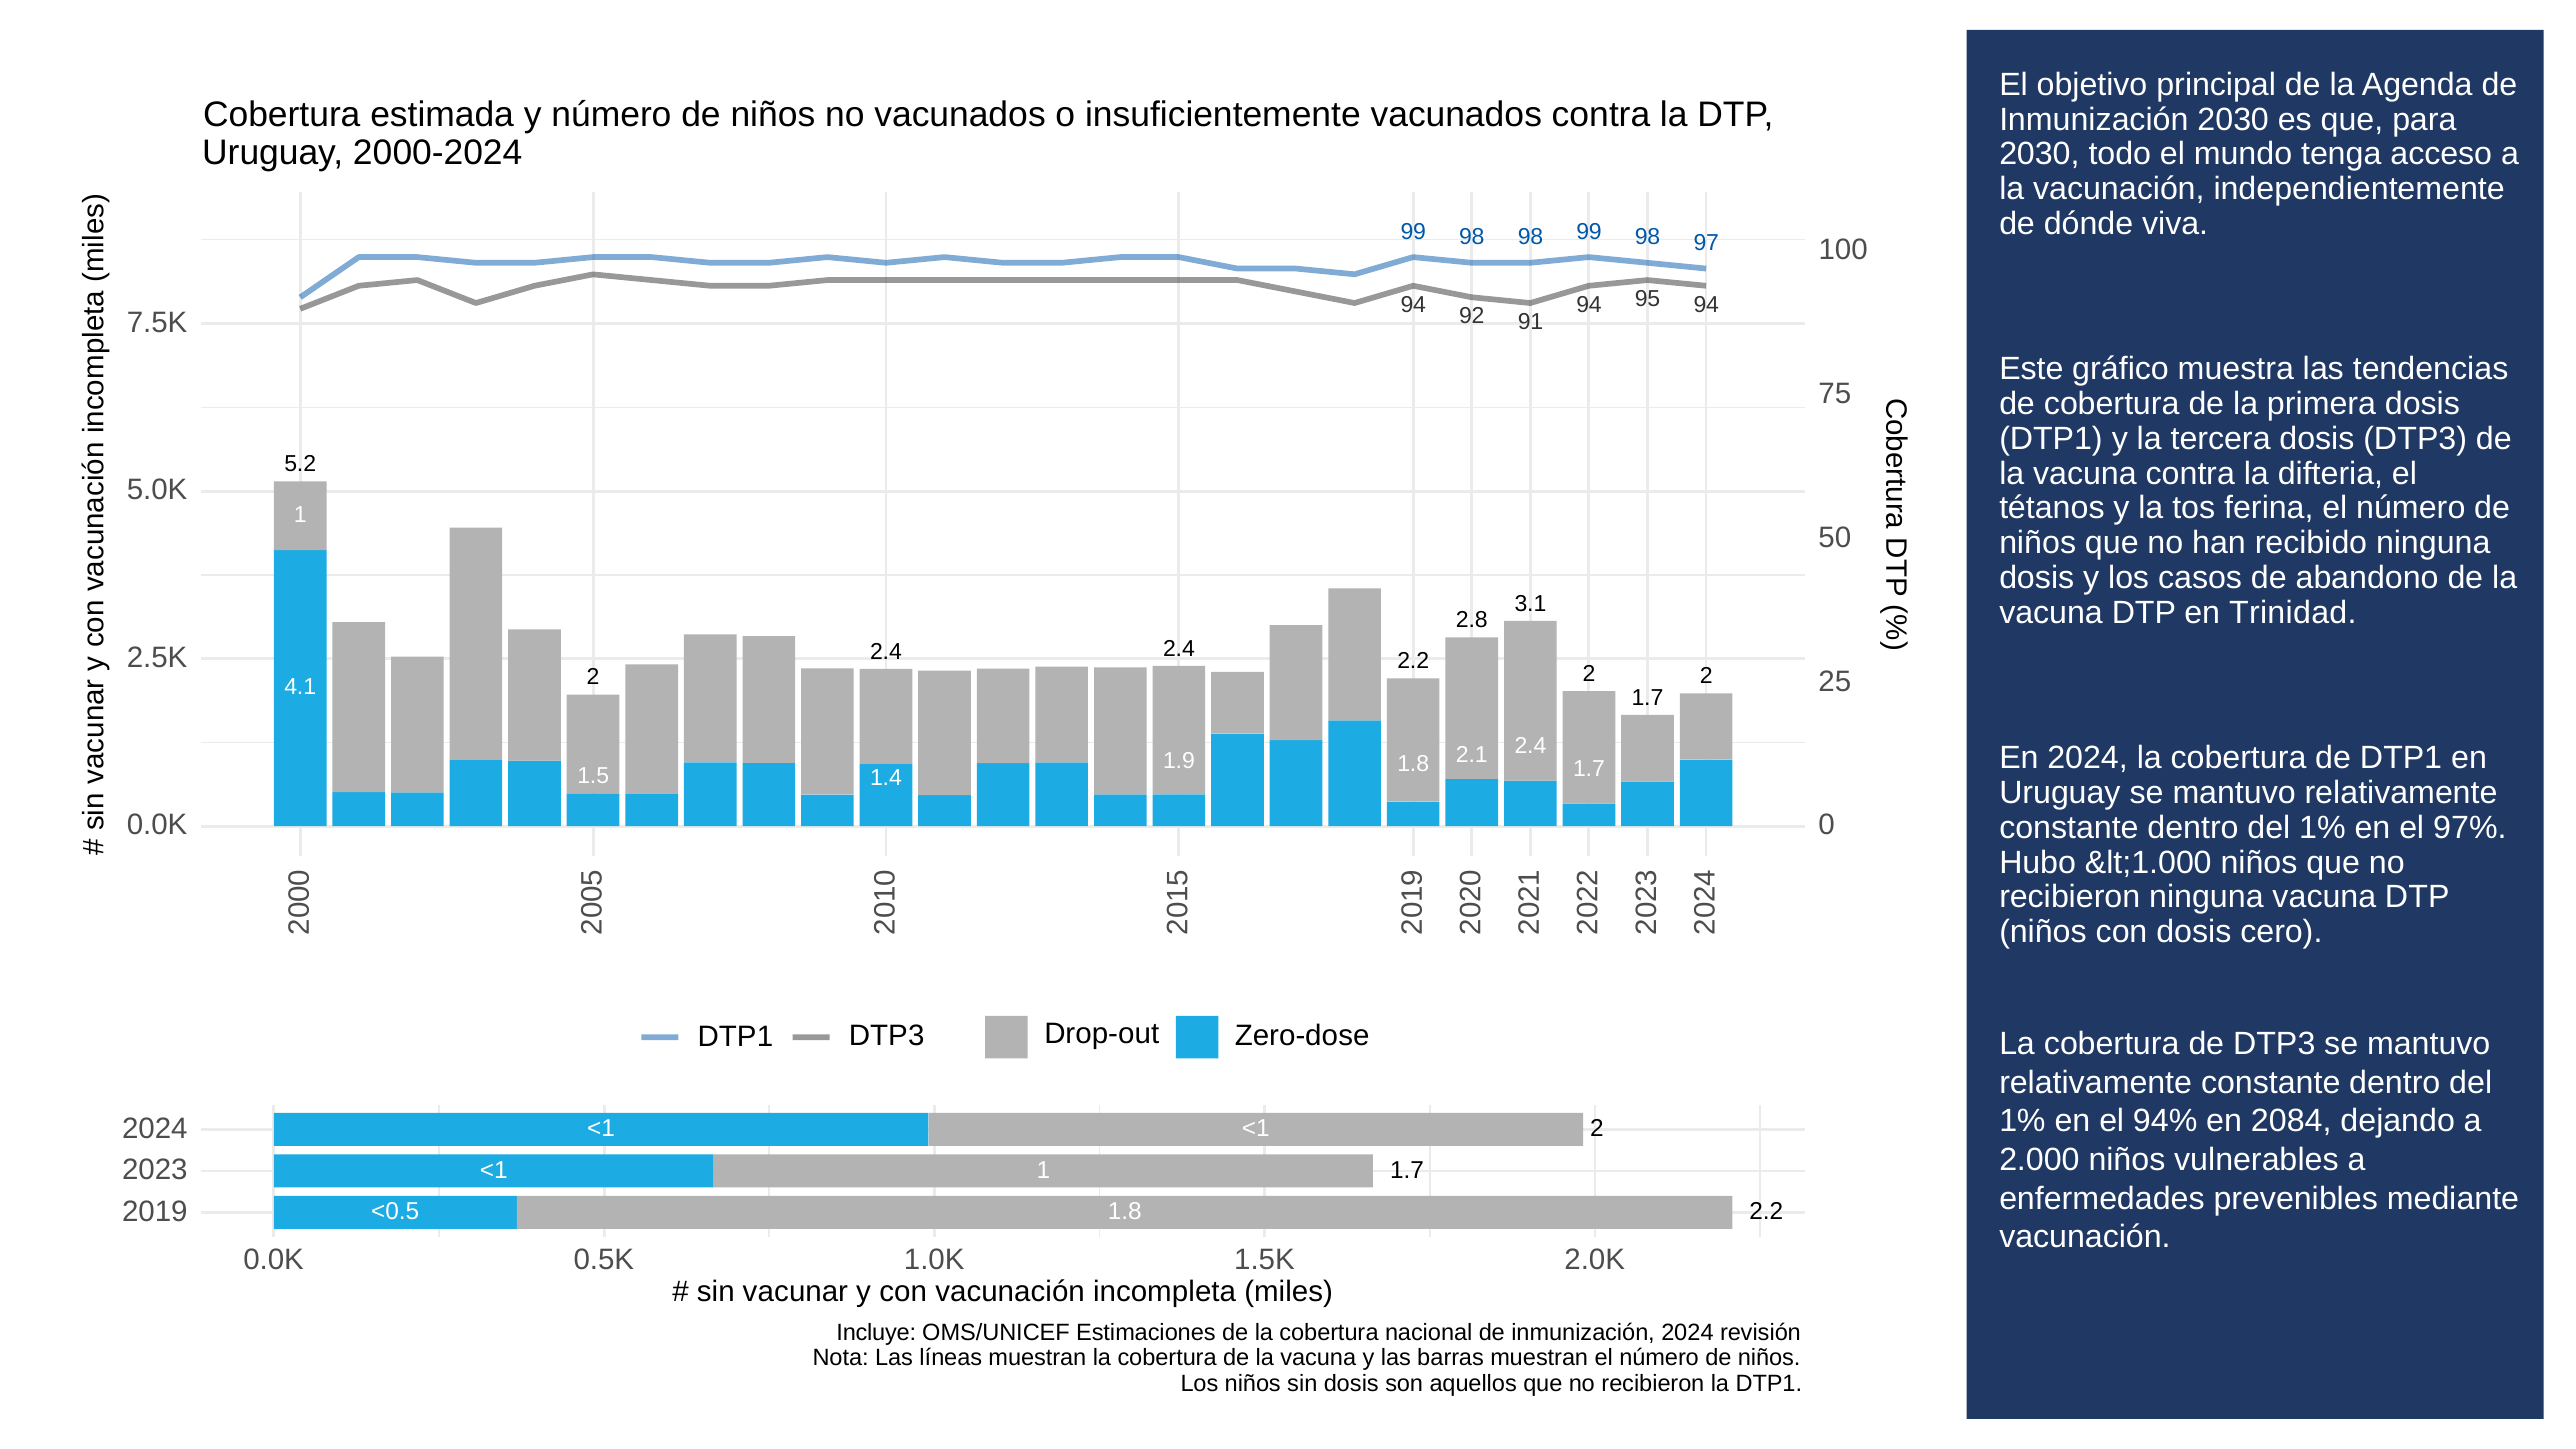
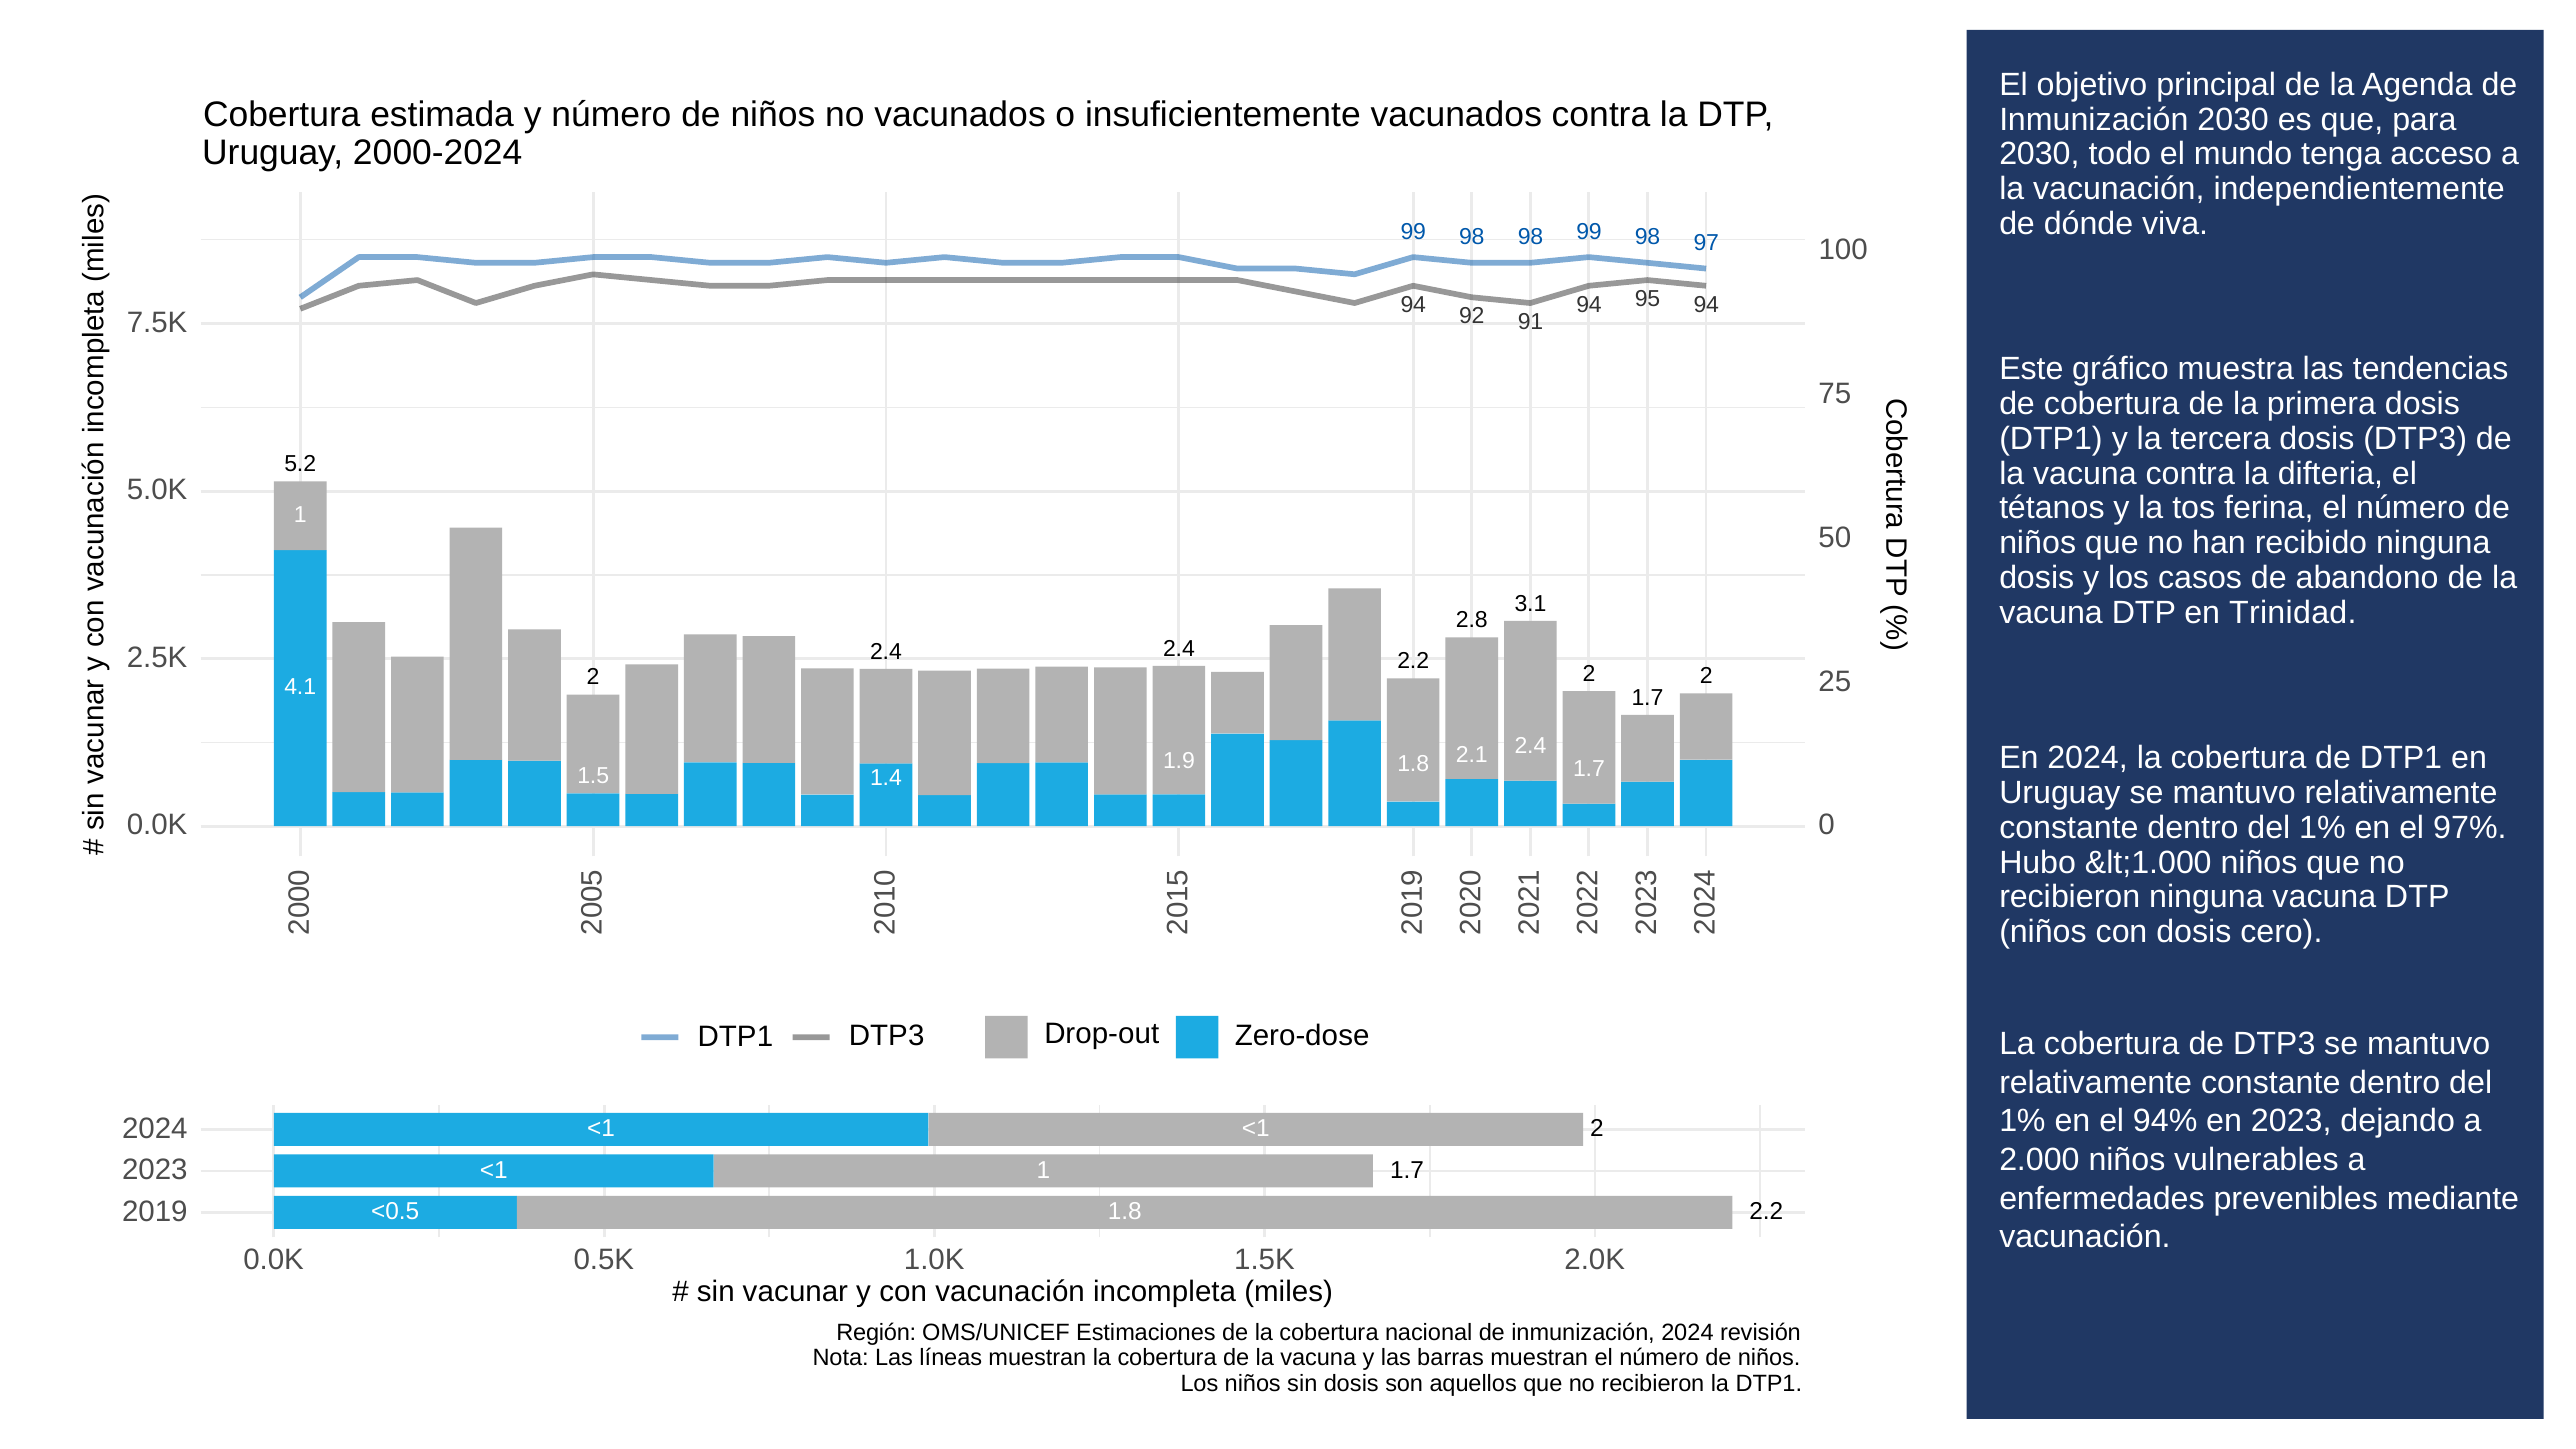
en 2084: 2084 -> 2023 (2291, 1121)
Incluye: Incluye -> Región (876, 1333)
